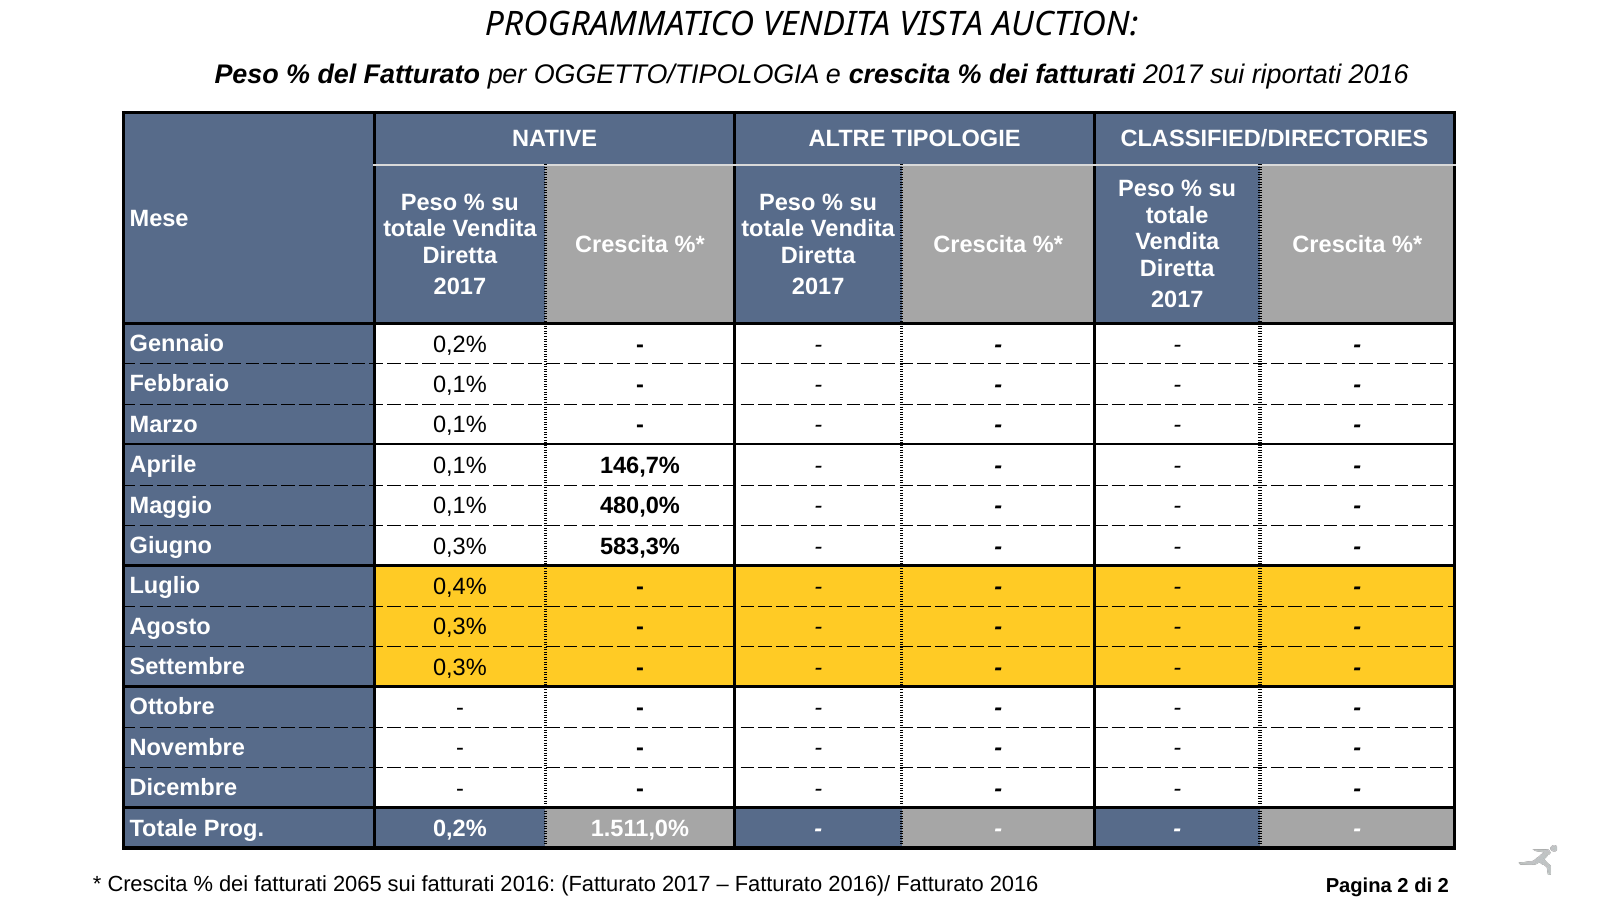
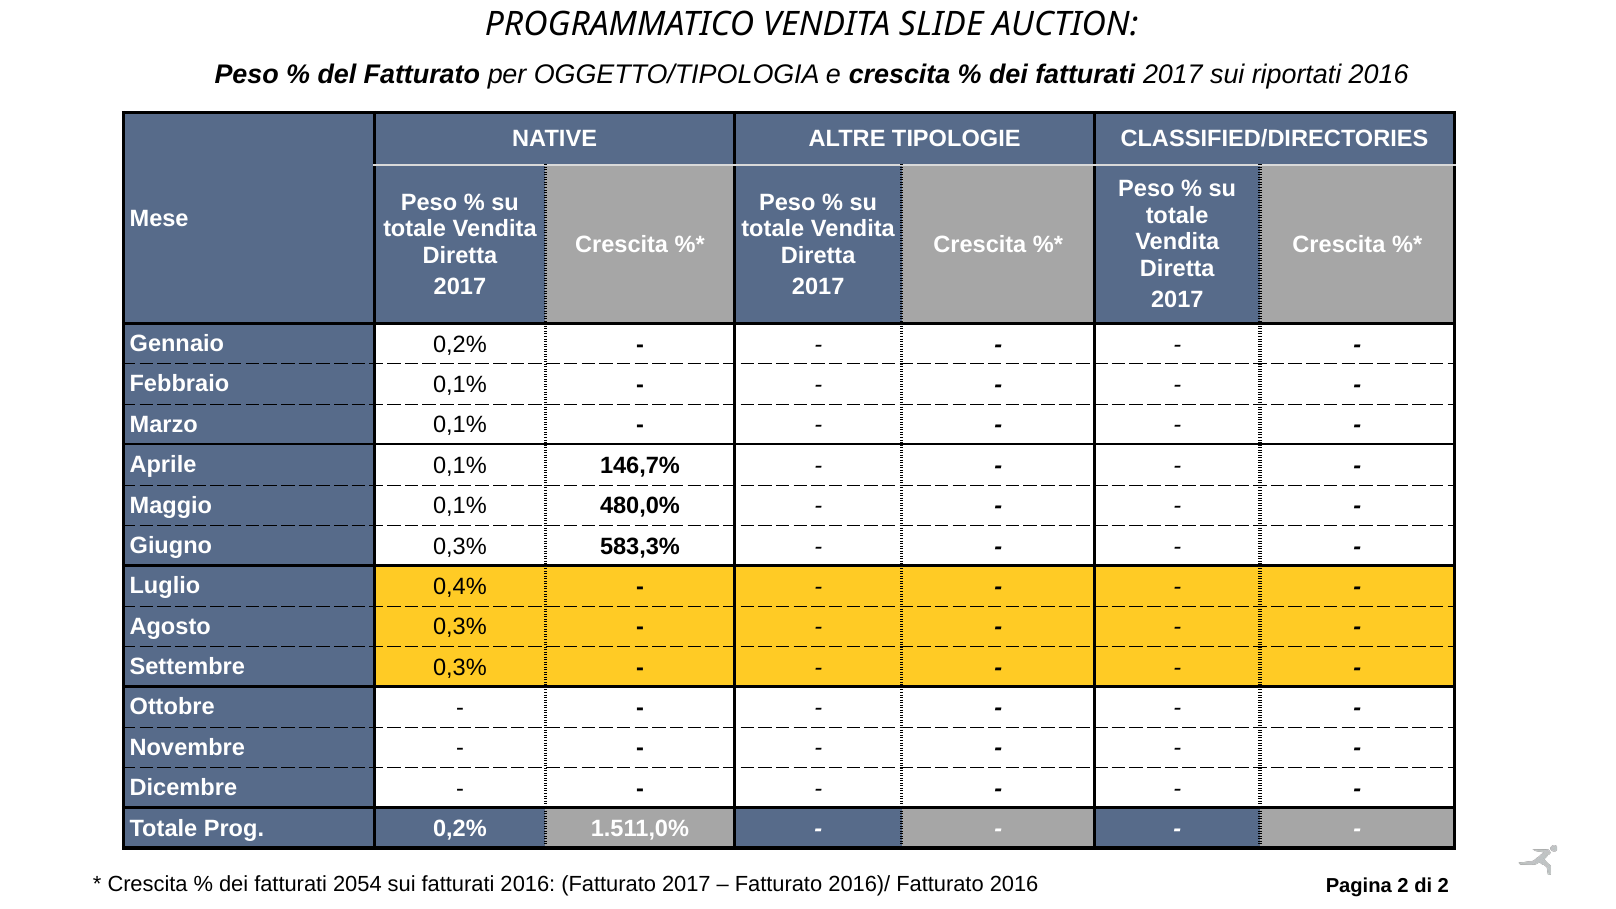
VISTA: VISTA -> SLIDE (941, 25)
2065: 2065 -> 2054 (357, 885)
